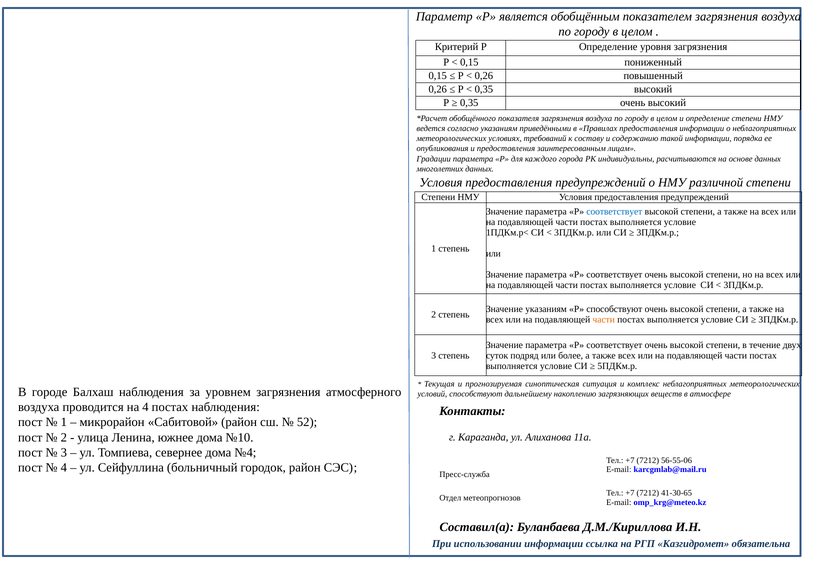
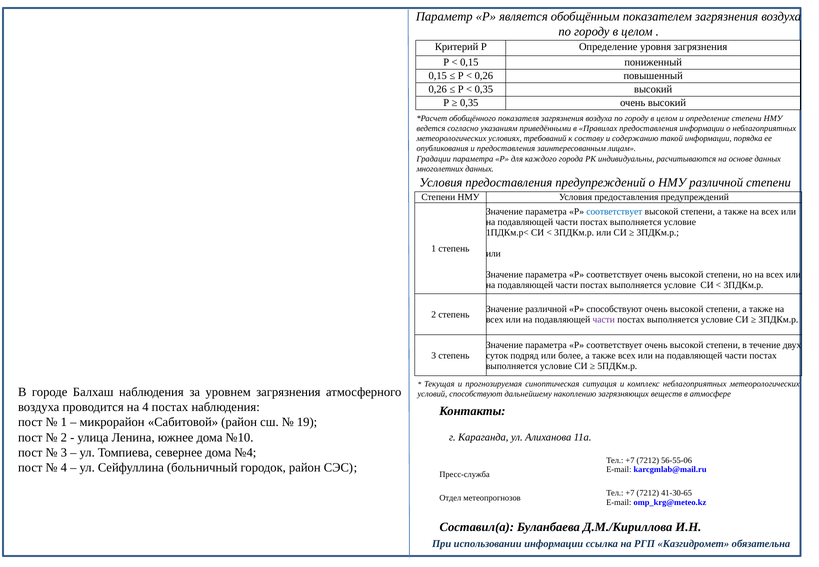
Значение указаниям: указаниям -> различной (546, 309)
части colour: orange -> purple (604, 320)
52: 52 -> 19 (307, 422)
